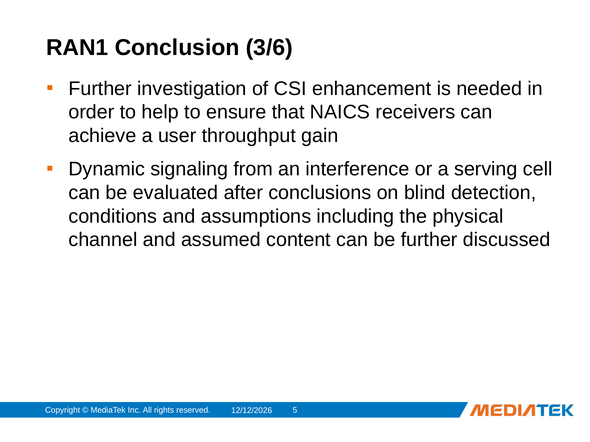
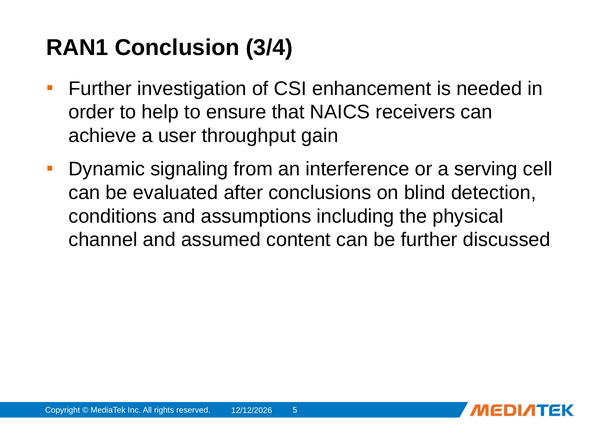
3/6: 3/6 -> 3/4 (269, 48)
